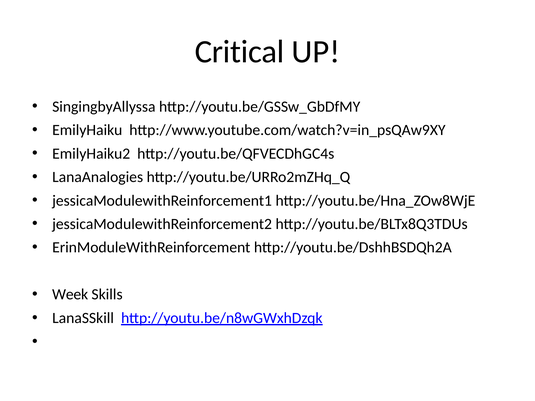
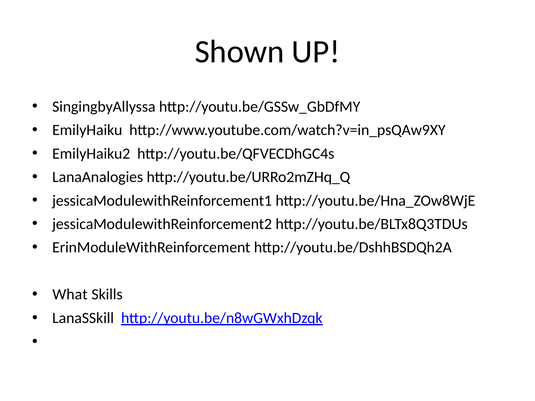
Critical: Critical -> Shown (240, 52)
Week: Week -> What (70, 295)
